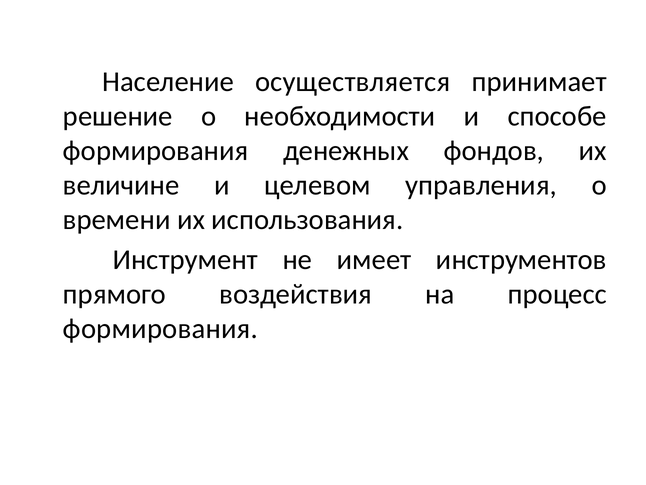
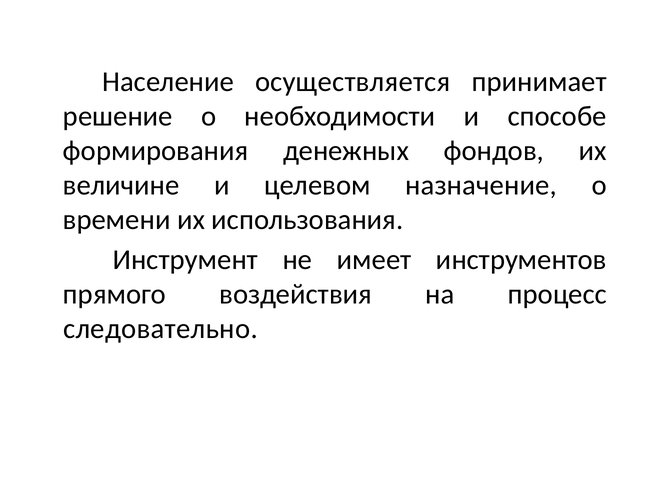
управления: управления -> назначение (481, 185)
формирования: формирования -> следовательно (160, 329)
